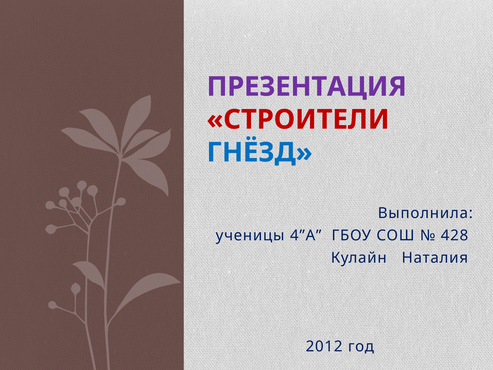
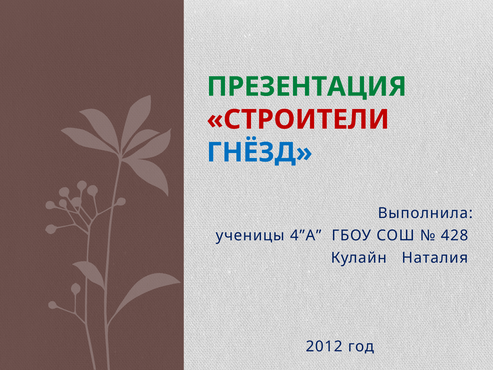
ПРЕЗЕНТАЦИЯ colour: purple -> green (307, 87)
